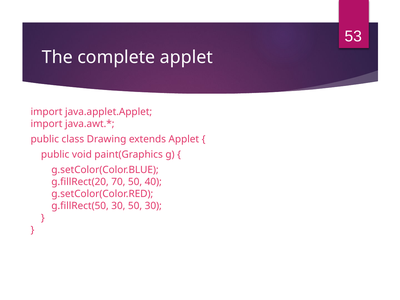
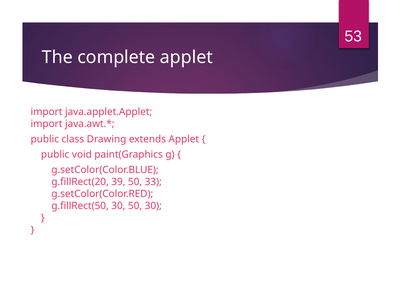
70: 70 -> 39 (118, 182)
40: 40 -> 33 (153, 182)
